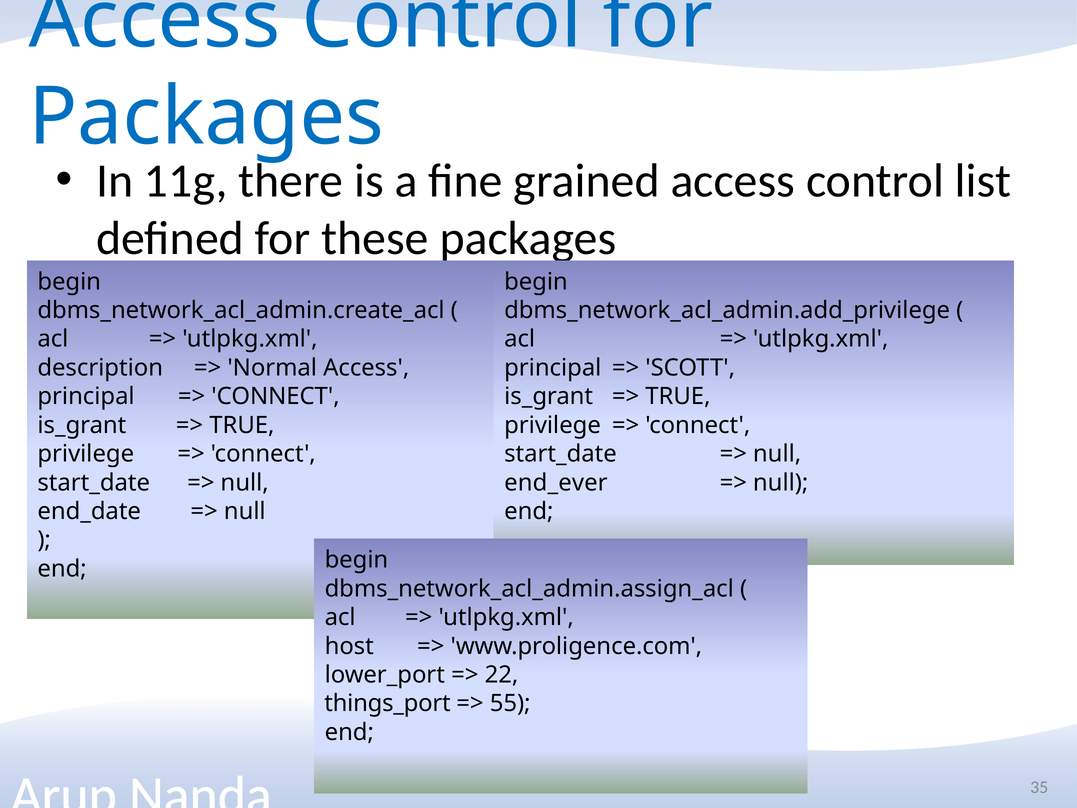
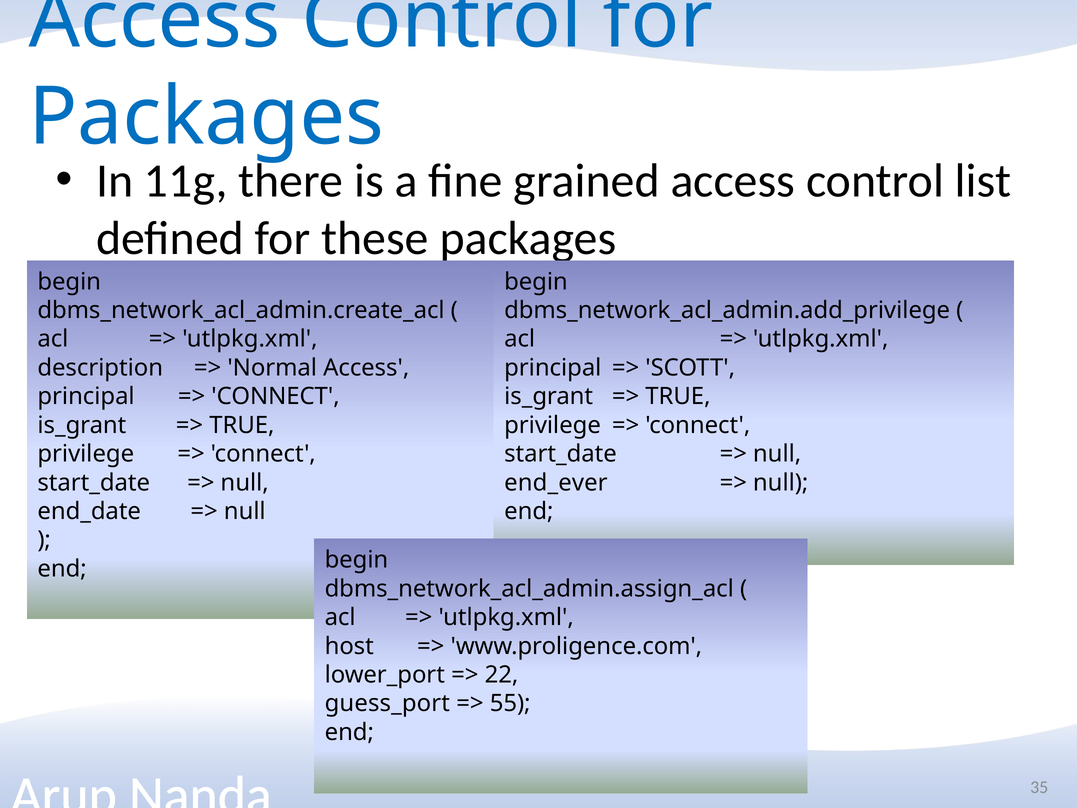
things_port: things_port -> guess_port (387, 703)
